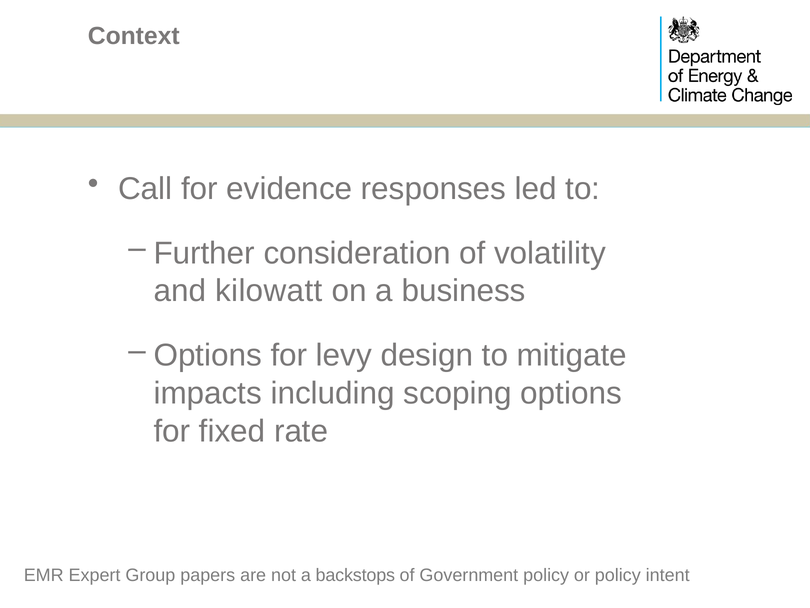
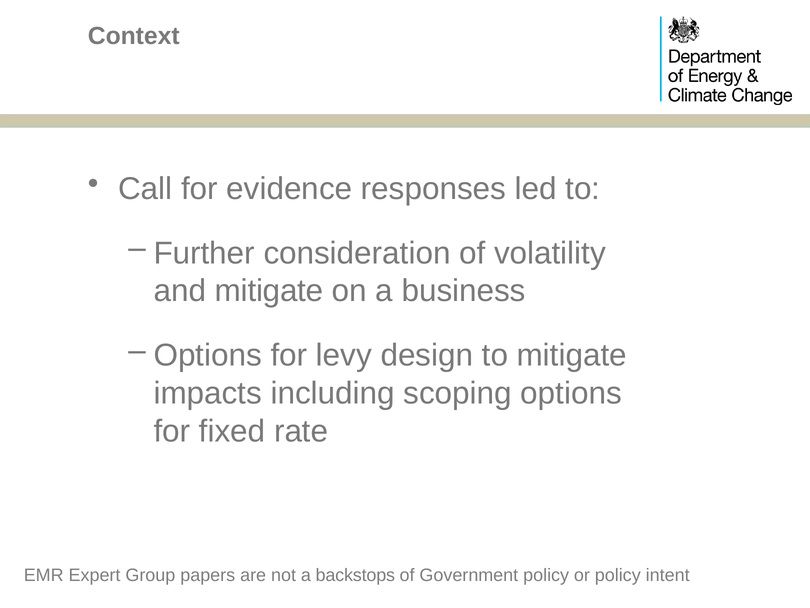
and kilowatt: kilowatt -> mitigate (269, 291)
